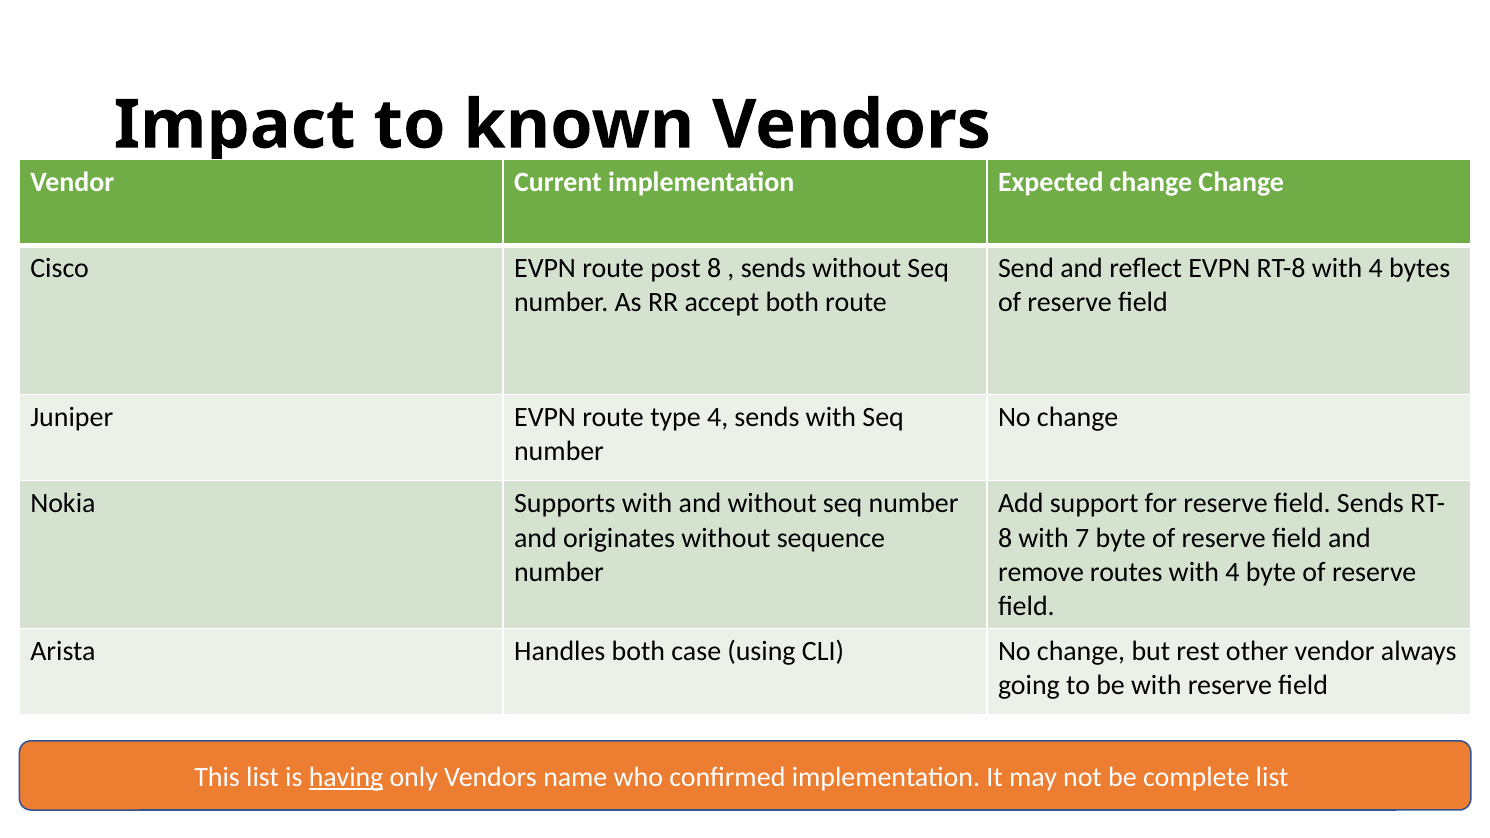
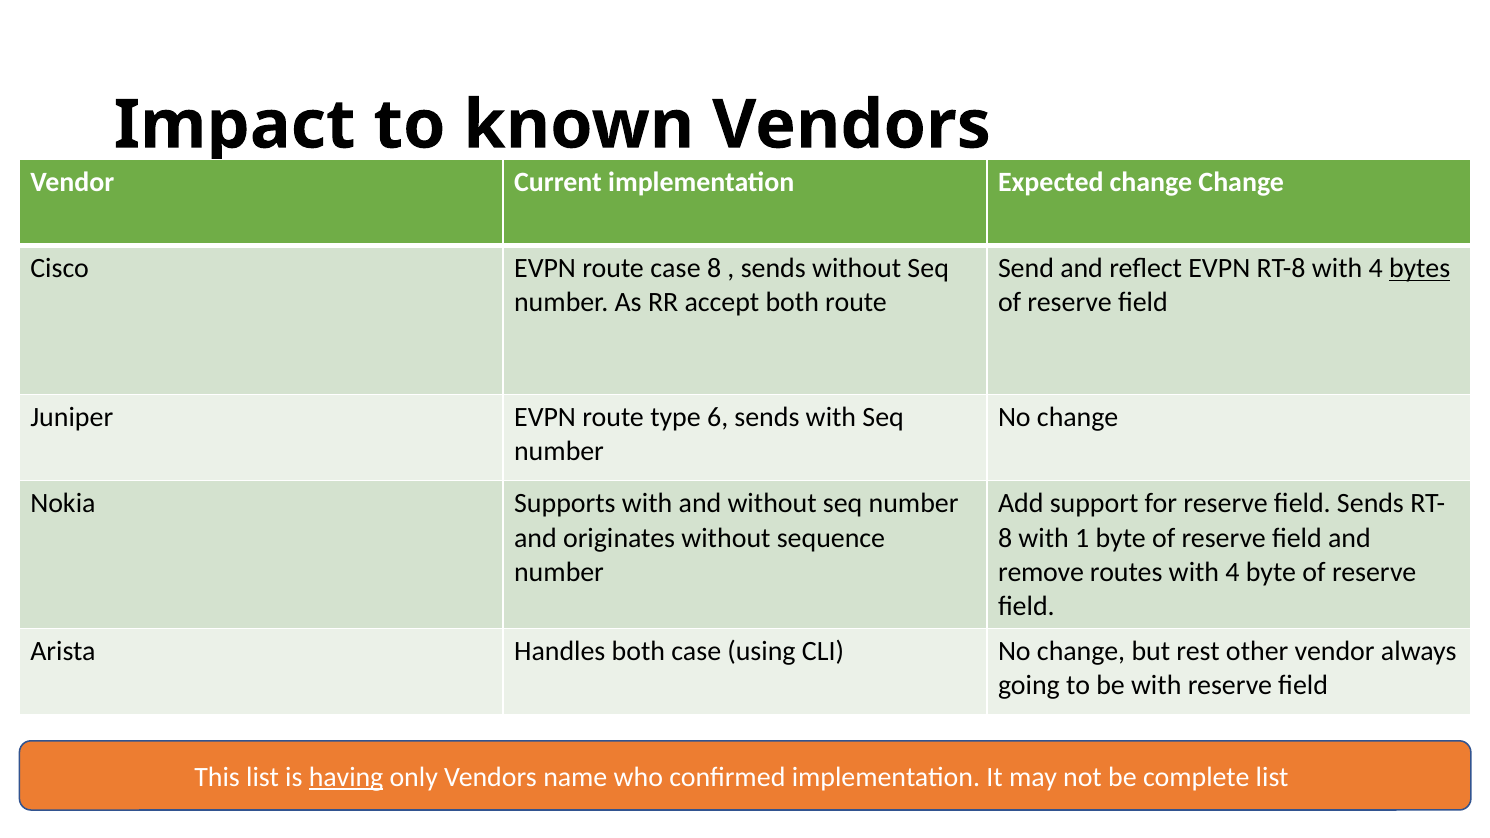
route post: post -> case (675, 269)
bytes underline: none -> present (1420, 269)
type 4: 4 -> 6 (718, 417)
7: 7 -> 1 (1082, 538)
